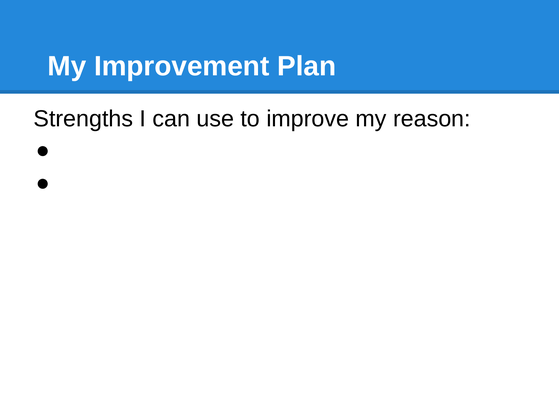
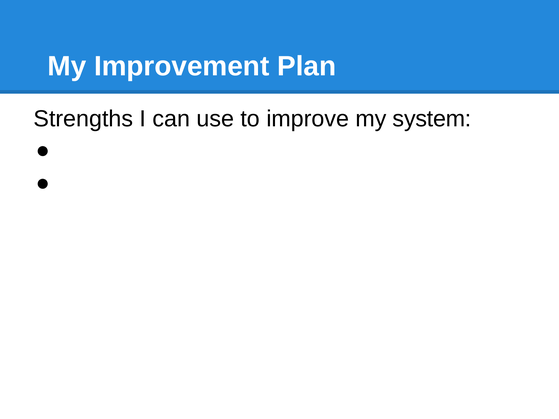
reason: reason -> system (432, 119)
